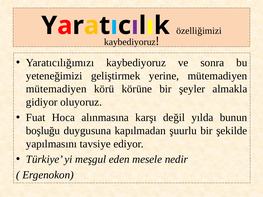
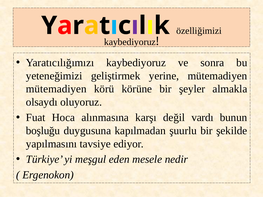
gidiyor: gidiyor -> olsaydı (42, 102)
yılda: yılda -> vardı (202, 118)
